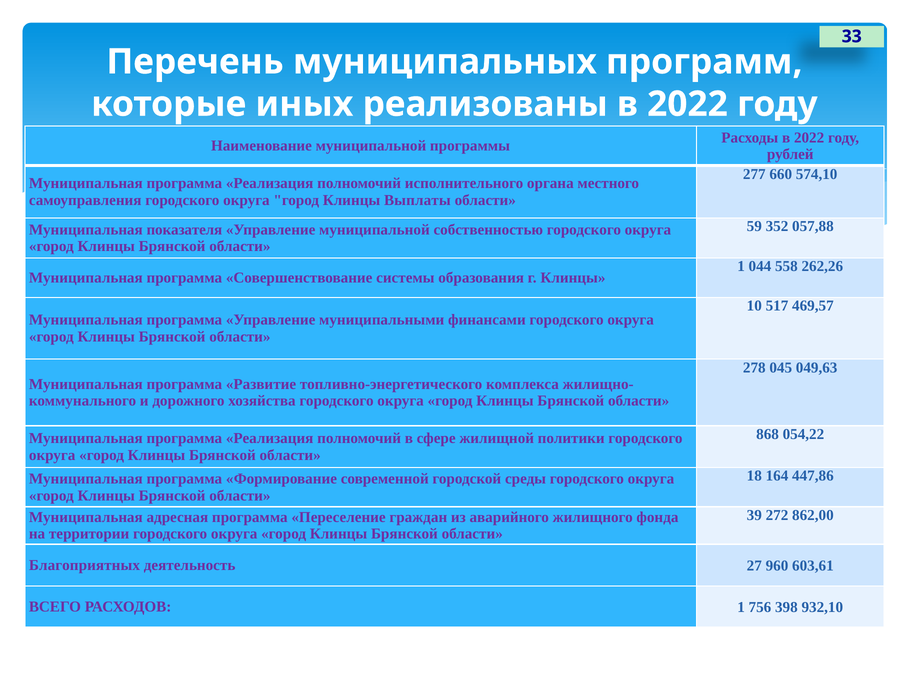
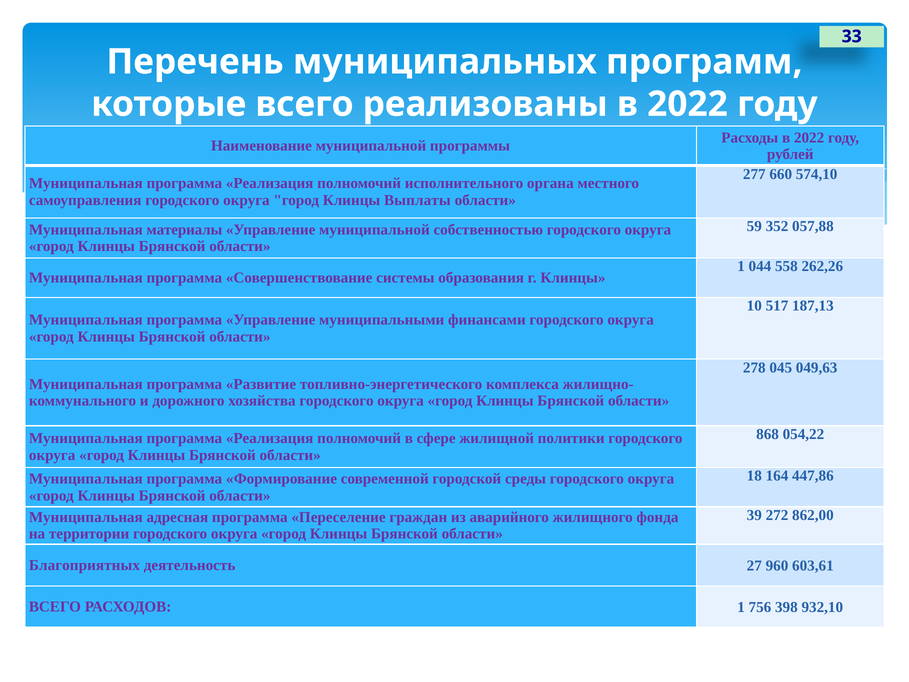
которые иных: иных -> всего (304, 104)
показателя: показателя -> материалы (184, 230)
469,57: 469,57 -> 187,13 (813, 306)
